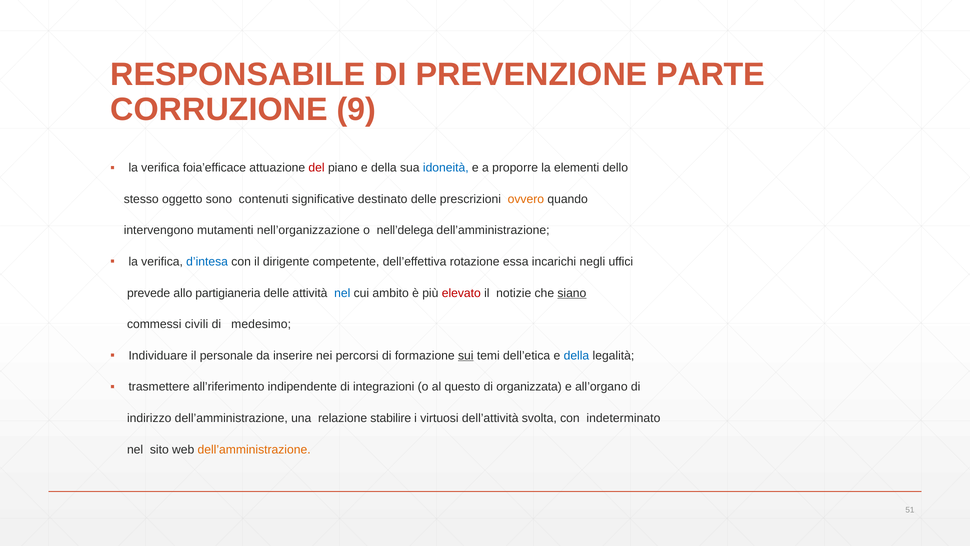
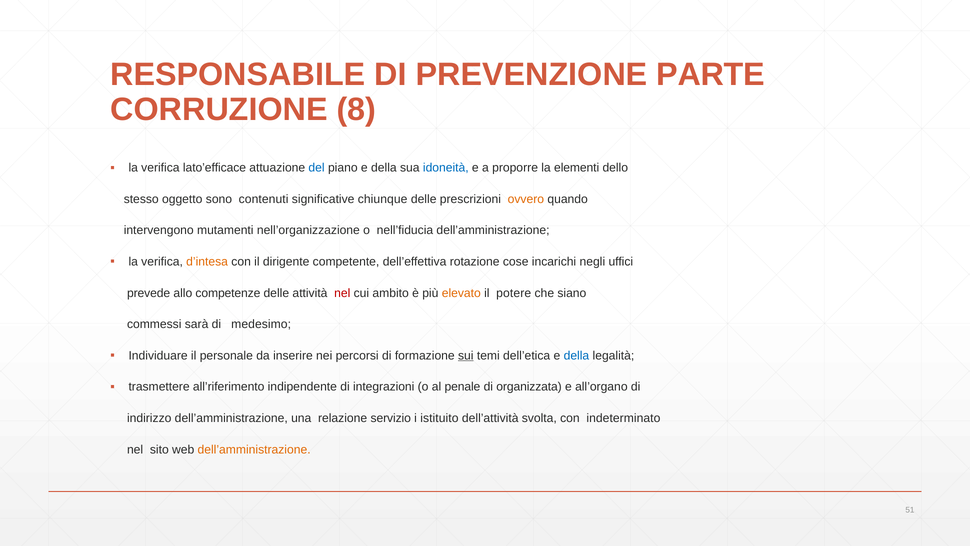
9: 9 -> 8 (356, 110)
foia’efficace: foia’efficace -> lato’efficace (215, 168)
del colour: red -> blue (317, 168)
destinato: destinato -> chiunque (383, 199)
nell’delega: nell’delega -> nell’fiducia (405, 230)
d’intesa colour: blue -> orange (207, 262)
essa: essa -> cose (516, 262)
partigianeria: partigianeria -> competenze (228, 293)
nel colour: blue -> red (342, 293)
elevato colour: red -> orange (461, 293)
notizie: notizie -> potere (514, 293)
siano underline: present -> none (572, 293)
civili: civili -> sarà (197, 324)
questo: questo -> penale (462, 387)
stabilire: stabilire -> servizio (391, 418)
virtuosi: virtuosi -> istituito (439, 418)
